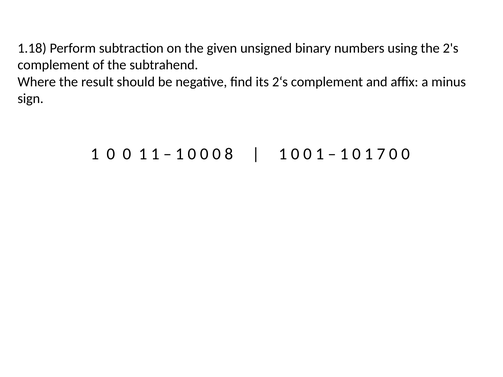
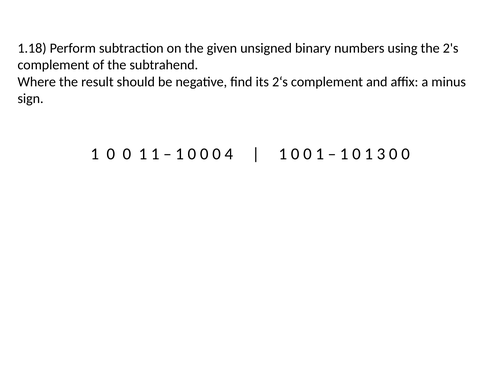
8: 8 -> 4 (229, 154)
7: 7 -> 3 (381, 154)
